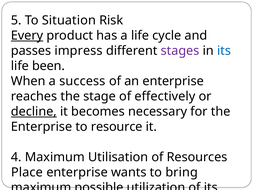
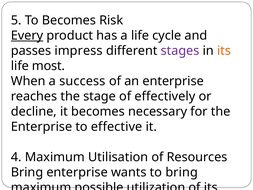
To Situation: Situation -> Becomes (69, 20)
its colour: blue -> orange (224, 51)
been: been -> most (48, 66)
decline underline: present -> none (34, 111)
resource: resource -> effective (117, 127)
Place: Place -> Bring (27, 172)
